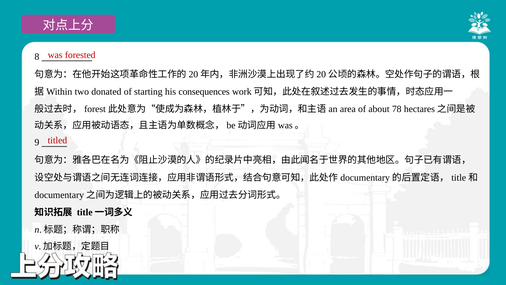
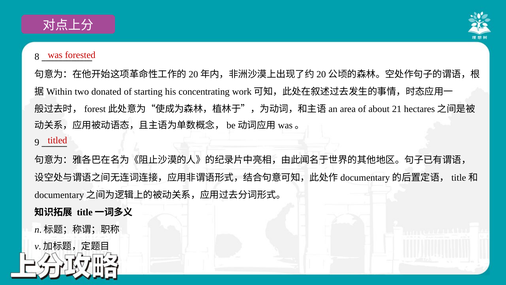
consequences: consequences -> concentrating (204, 92)
78: 78 -> 21 (397, 109)
